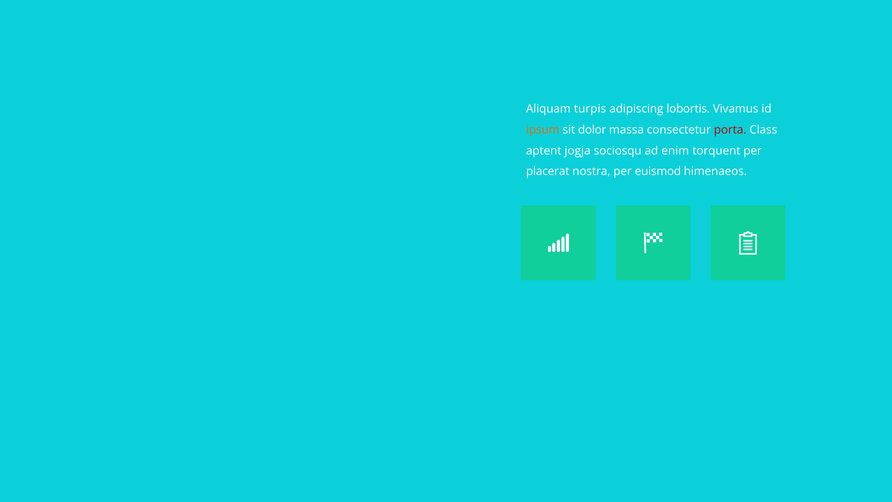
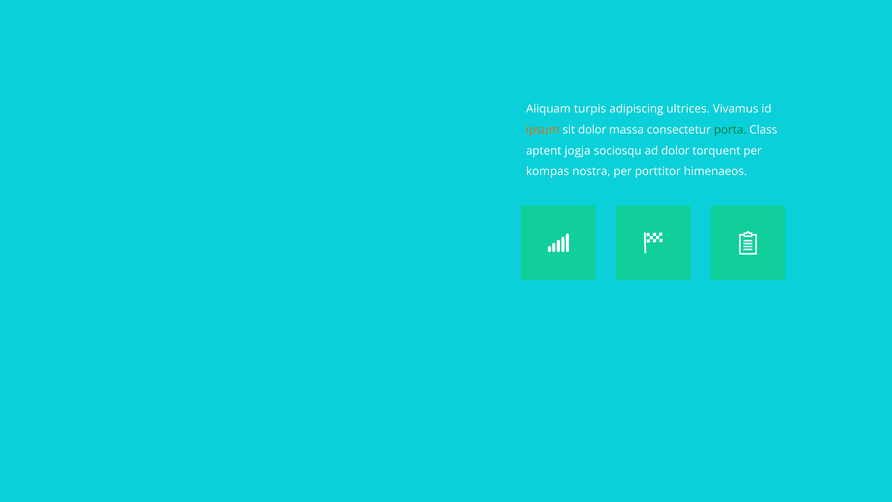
lobortis: lobortis -> ultrices (688, 109)
porta colour: red -> green (730, 130)
ad enim: enim -> dolor (675, 151)
placerat: placerat -> kompas (548, 172)
euismod: euismod -> porttitor (658, 172)
